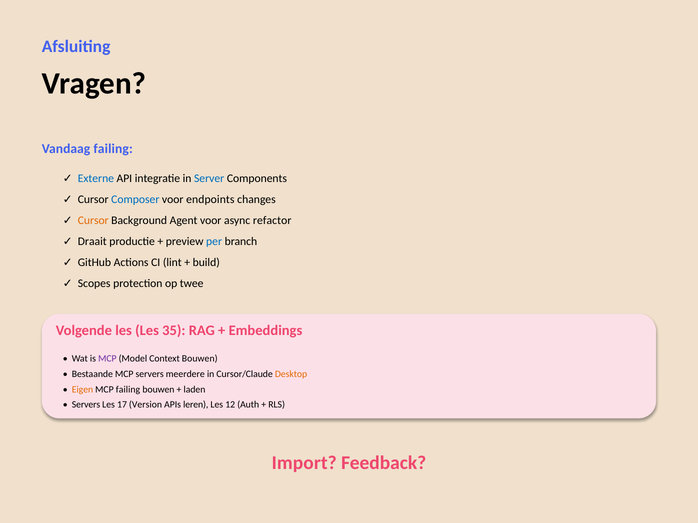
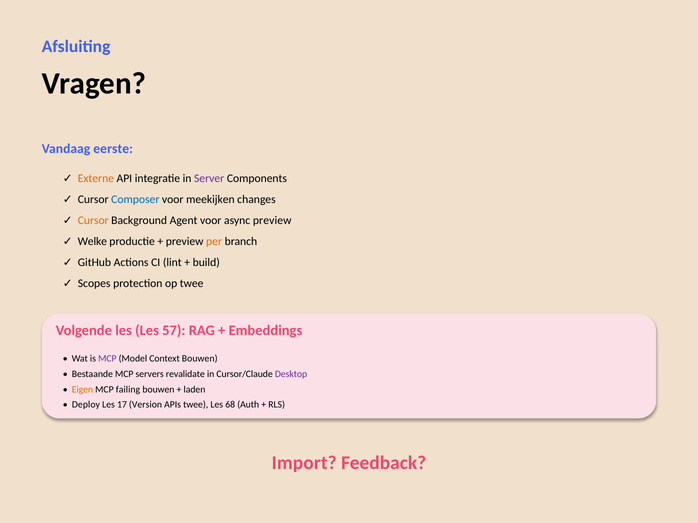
Vandaag failing: failing -> eerste (113, 149)
Externe colour: blue -> orange (96, 179)
Server colour: blue -> purple (209, 179)
endpoints: endpoints -> meekijken (210, 200)
async refactor: refactor -> preview (272, 221)
Draait: Draait -> Welke (92, 242)
per colour: blue -> orange (214, 242)
35: 35 -> 57 (174, 331)
meerdere: meerdere -> revalidate (185, 374)
Desktop colour: orange -> purple (291, 374)
Servers: Servers -> Deploy (86, 405)
APIs leren: leren -> twee (196, 405)
12: 12 -> 68 (230, 405)
